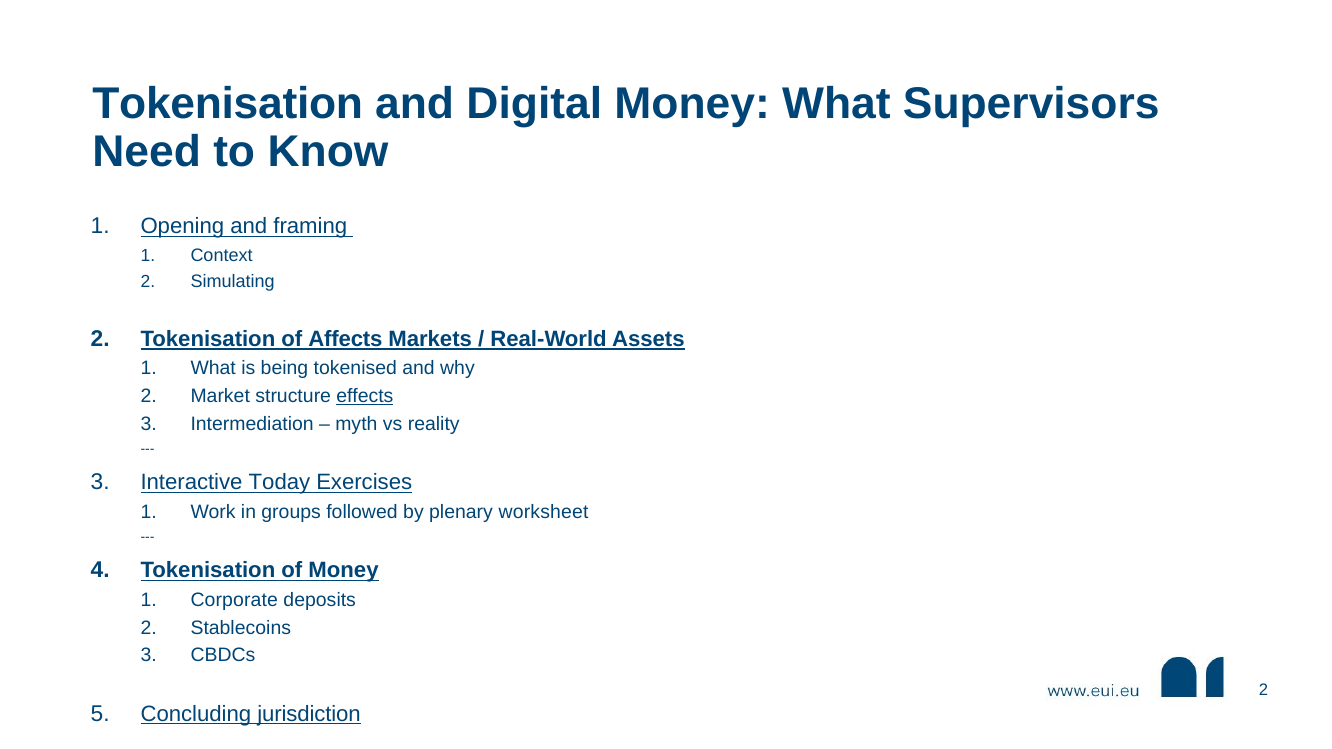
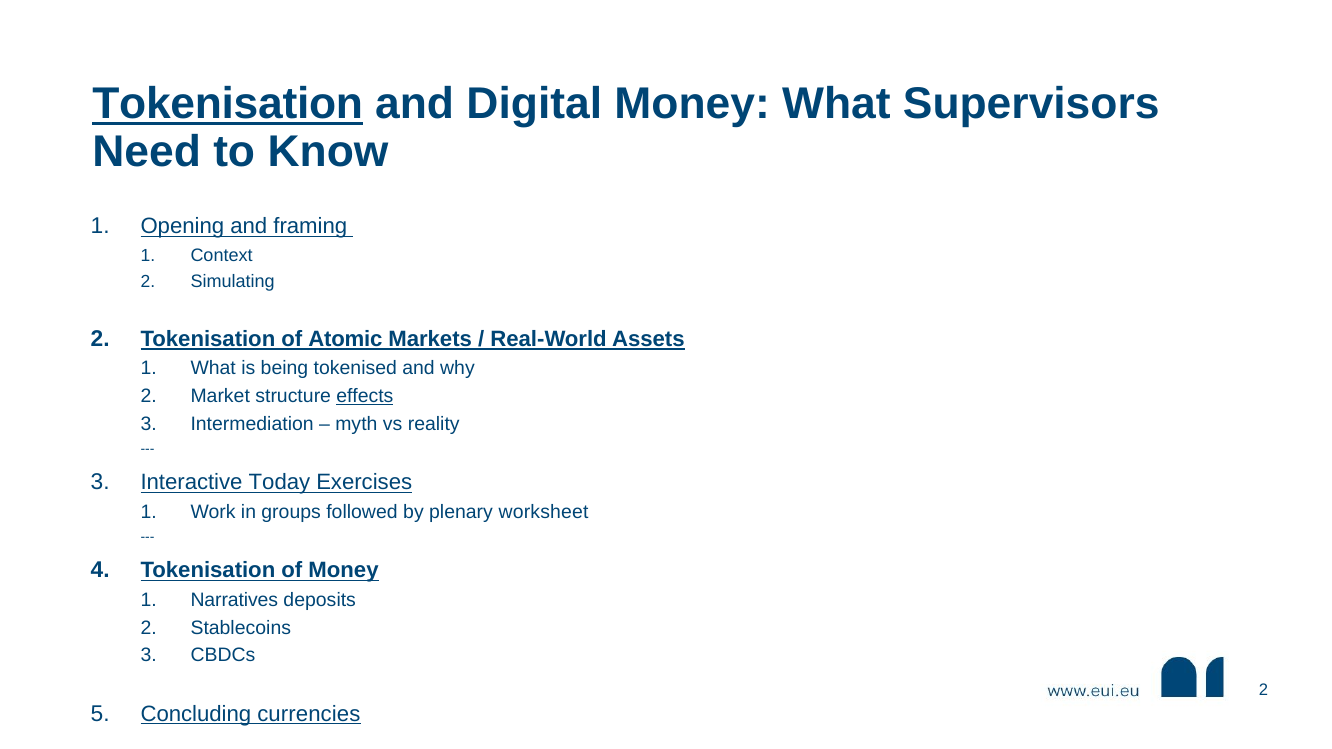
Tokenisation underline: none -> present (228, 104)
Affects: Affects -> Atomic (345, 339)
Corporate: Corporate -> Narratives (234, 600)
jurisdiction: jurisdiction -> currencies (309, 714)
